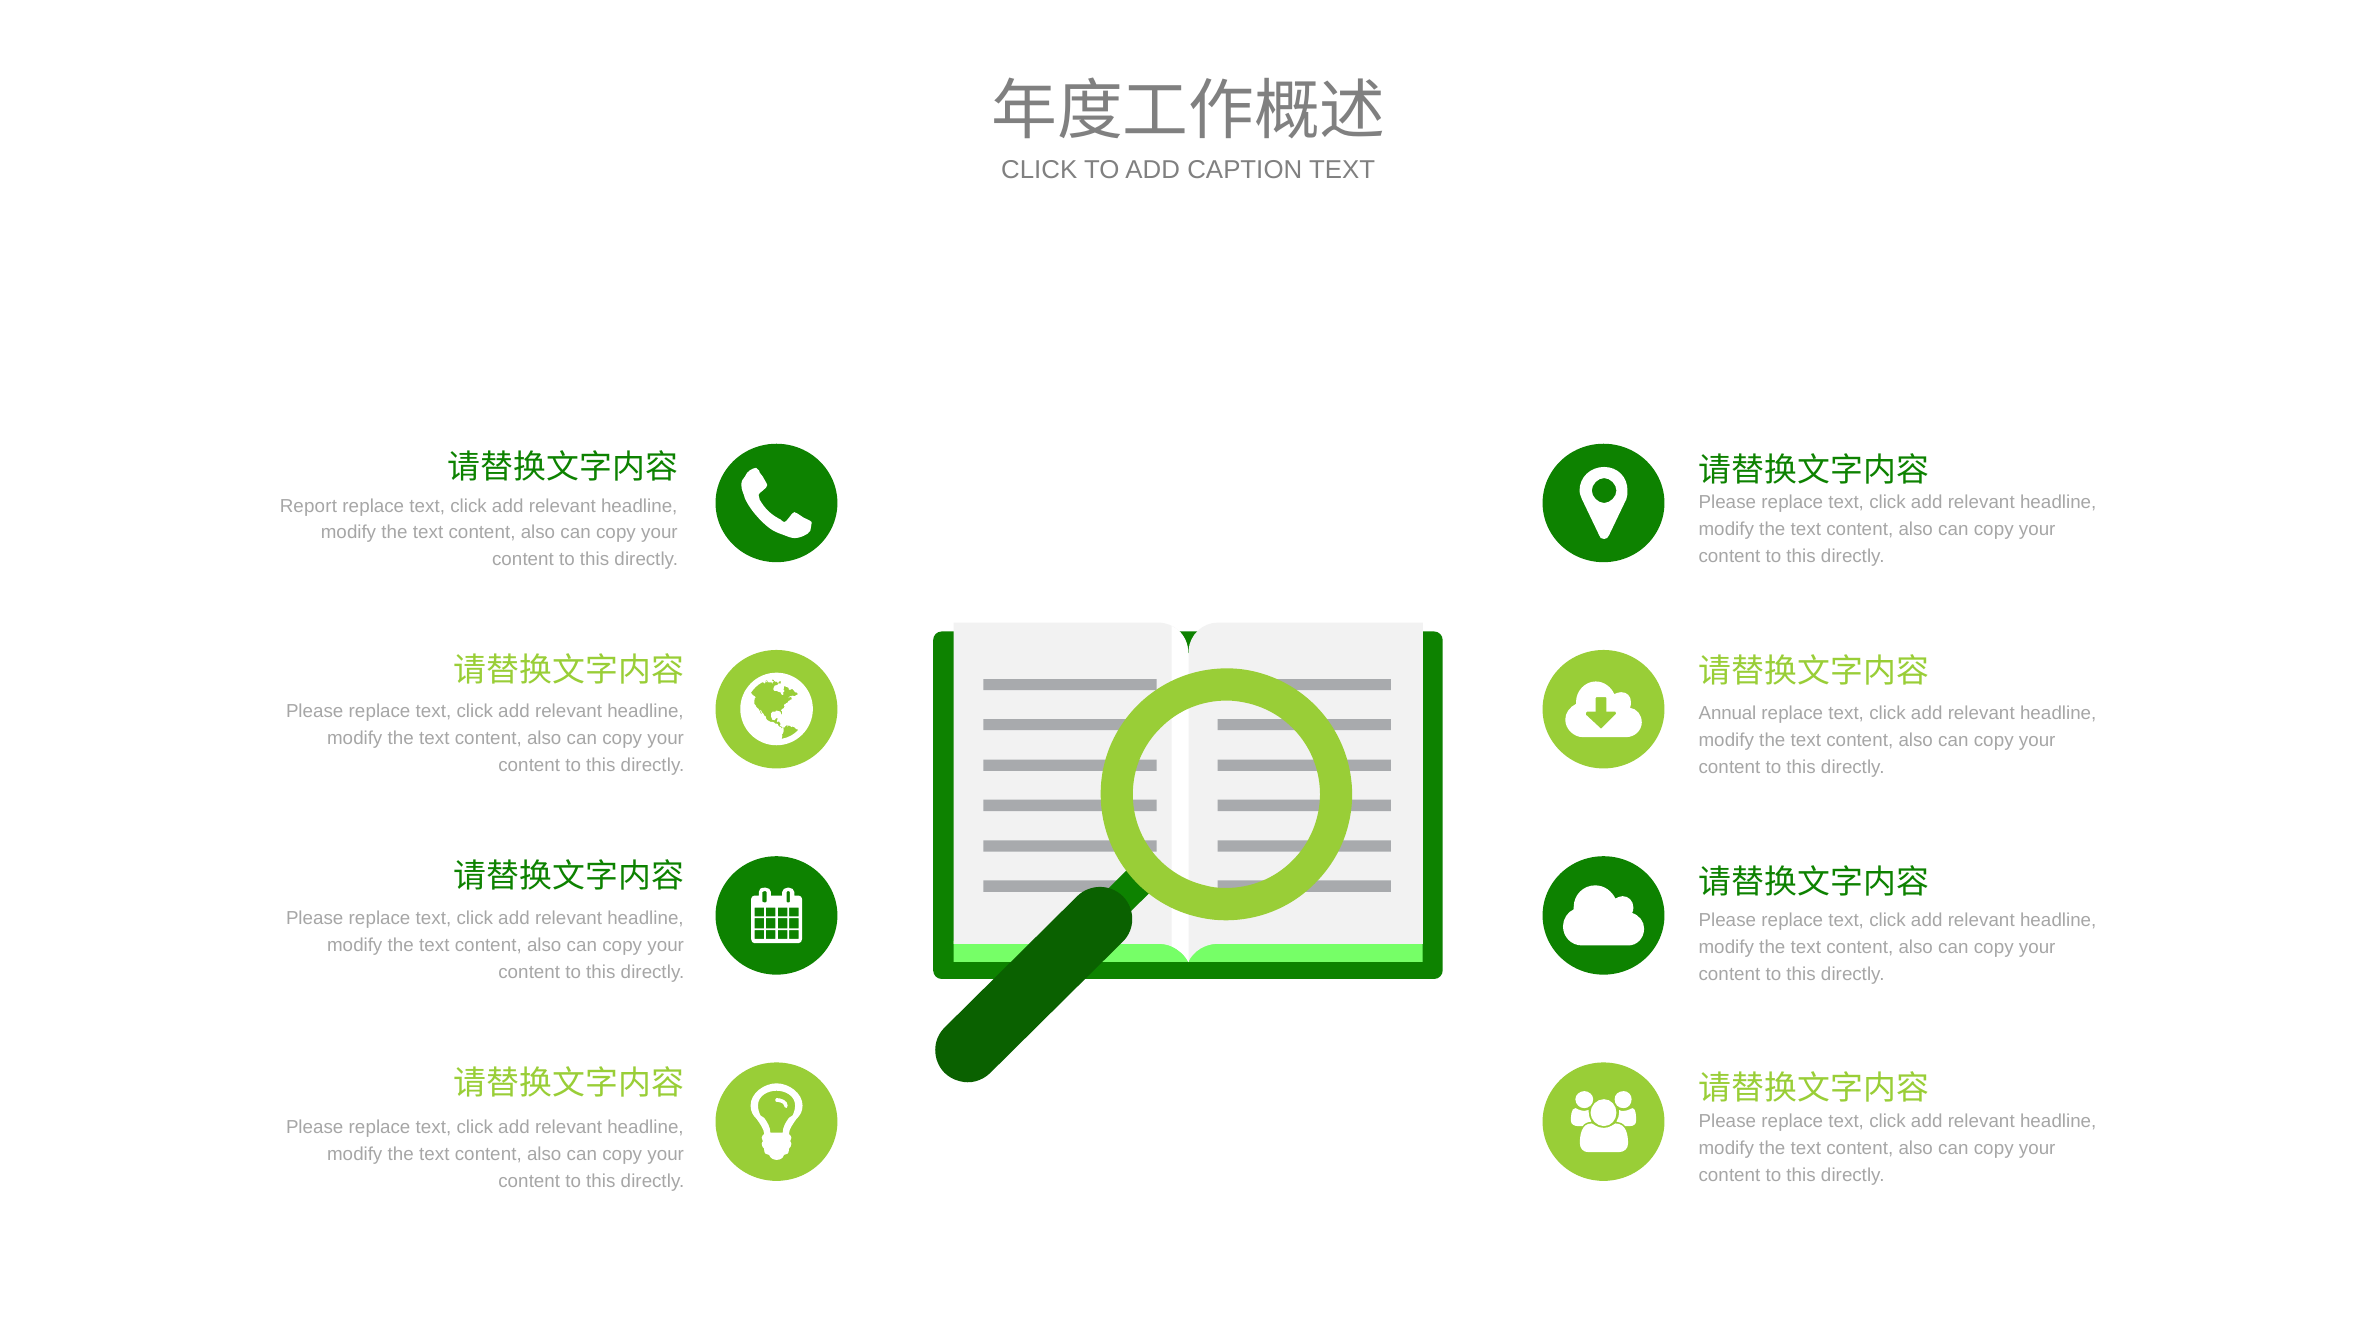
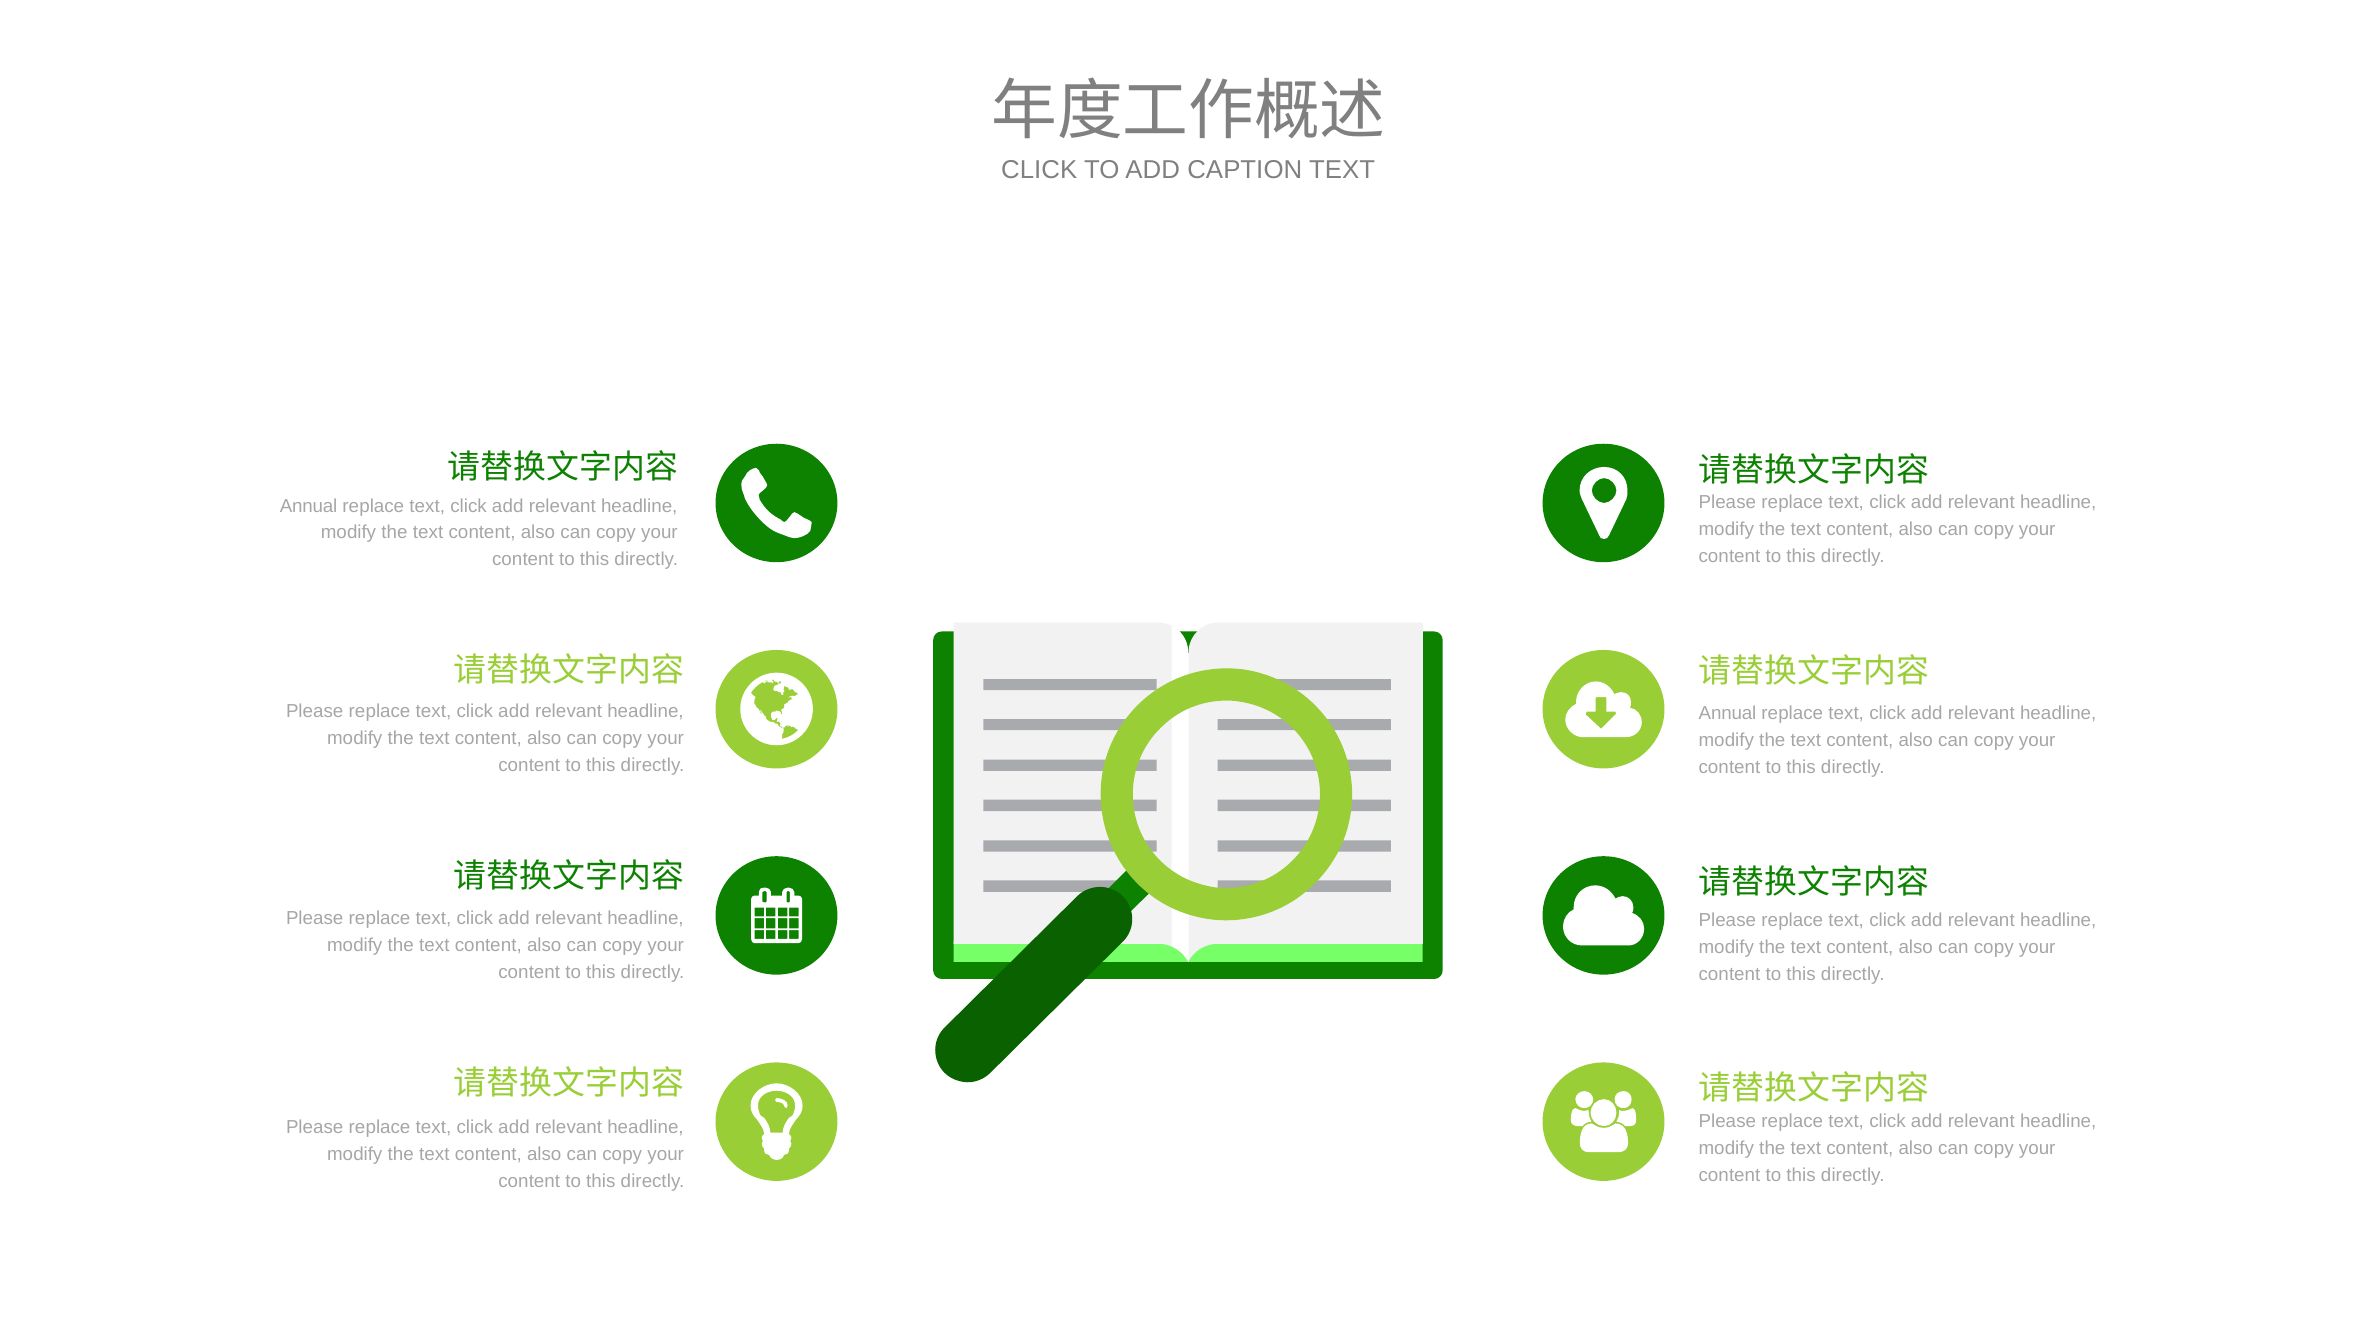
Report: Report -> Annual (309, 506)
